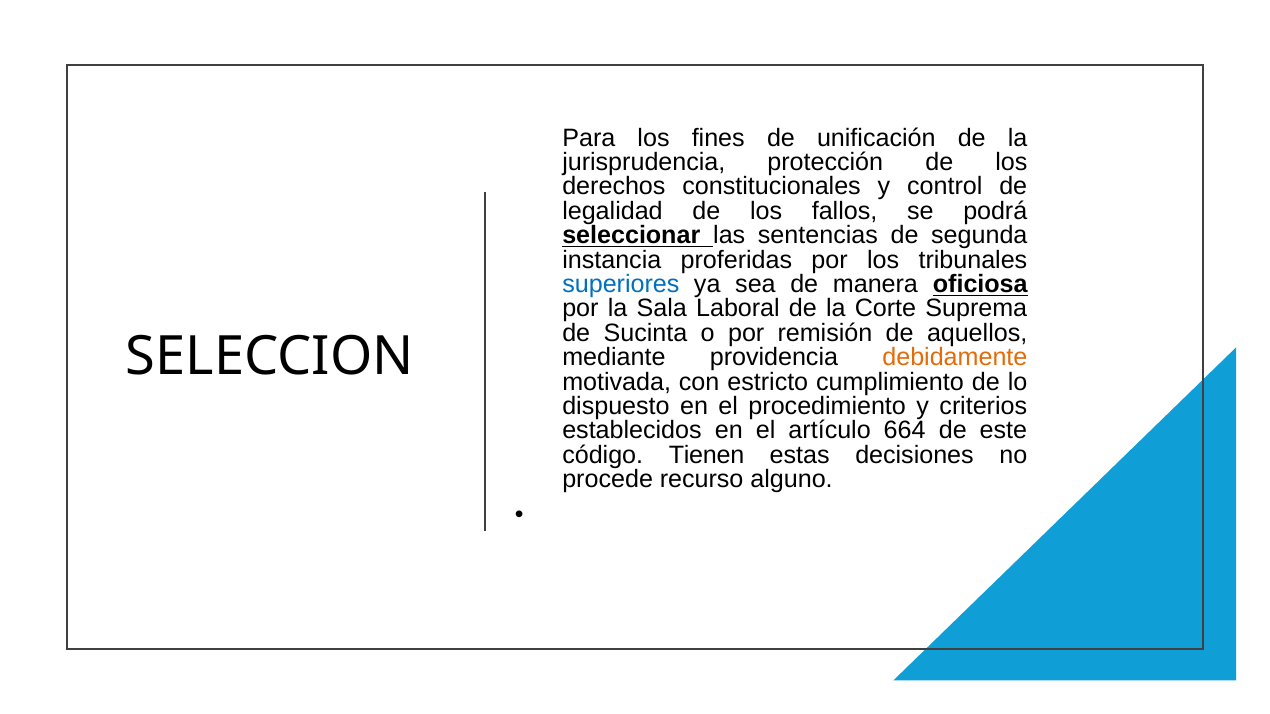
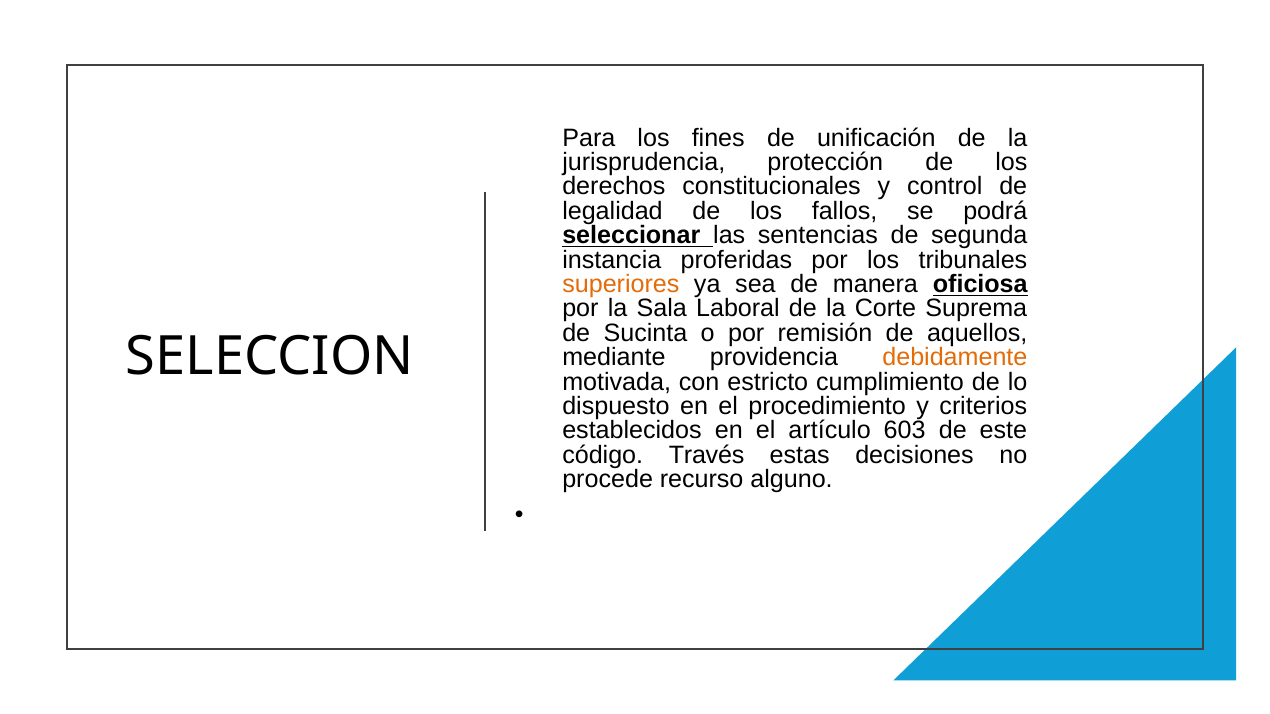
superiores colour: blue -> orange (621, 284)
664: 664 -> 603 (905, 431)
Tienen: Tienen -> Través (707, 455)
